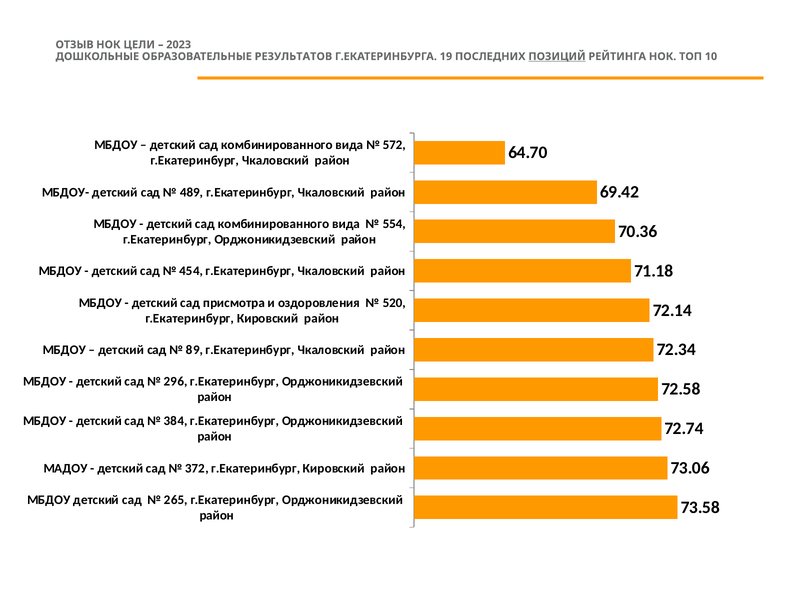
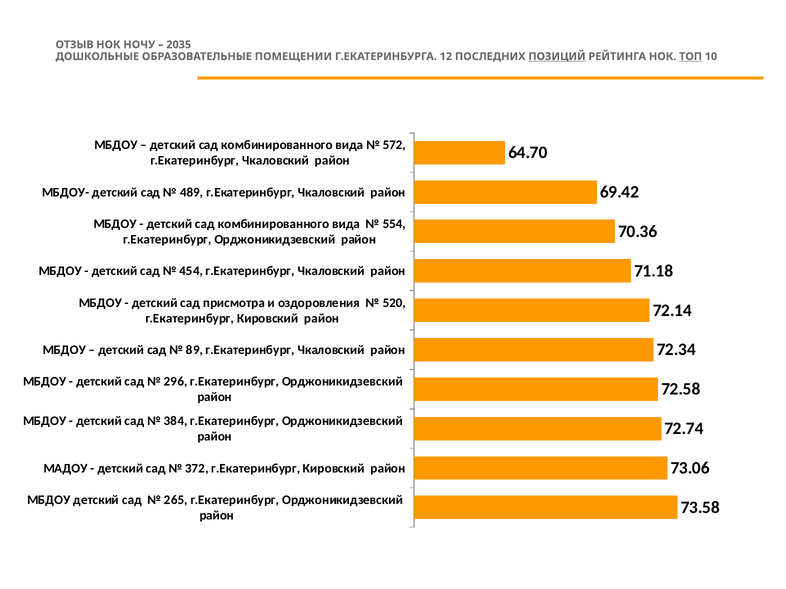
ЦЕЛИ: ЦЕЛИ -> НОЧУ (139, 45)
2023: 2023 -> 2035 (179, 45)
РЕЗУЛЬТАТОВ: РЕЗУЛЬТАТОВ -> ПОМЕЩЕНИИ (293, 57)
19: 19 -> 12 (446, 57)
ТОП underline: none -> present (691, 57)
